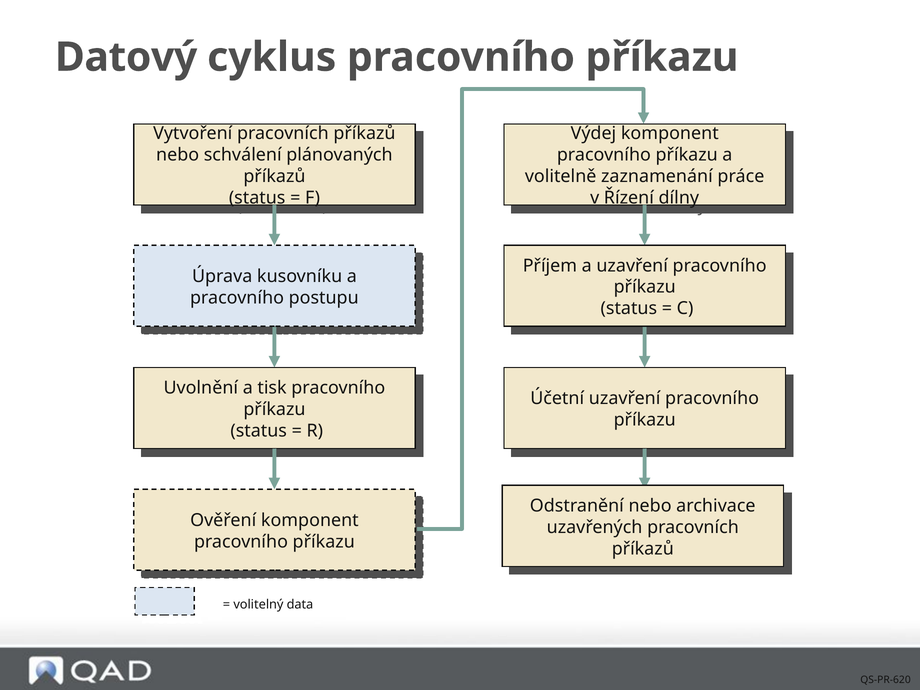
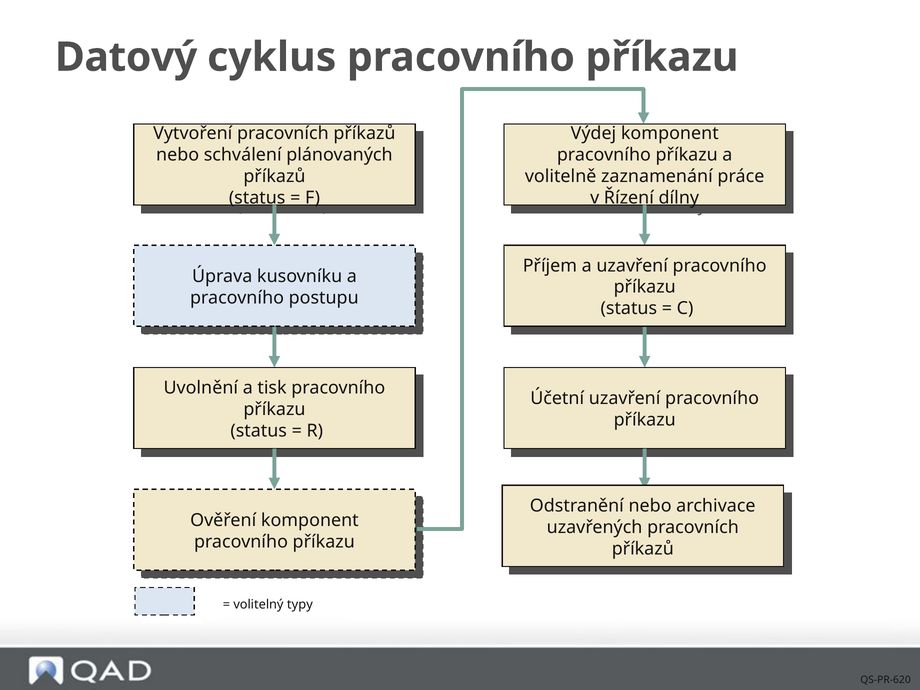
data: data -> typy (300, 605)
